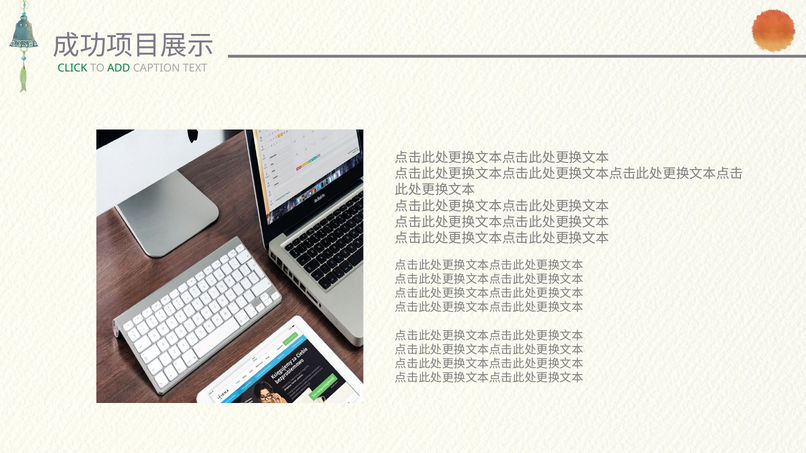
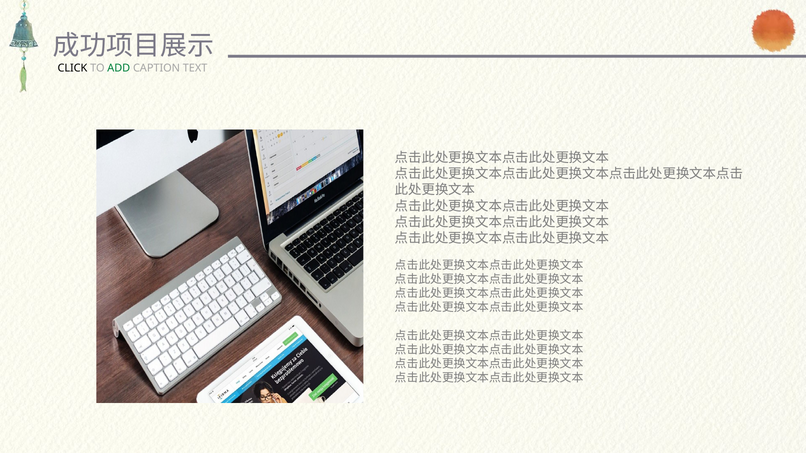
CLICK colour: green -> black (72, 68)
